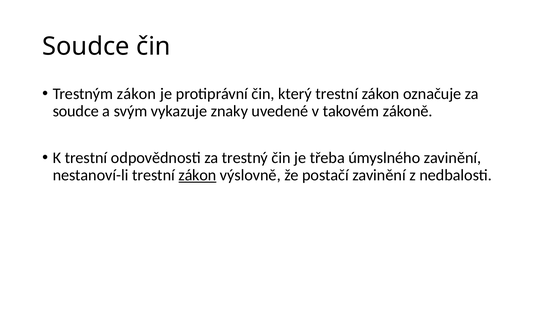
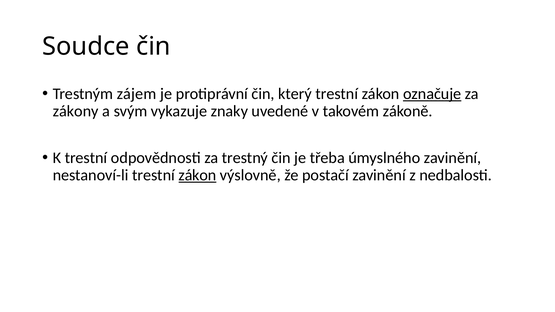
Trestným zákon: zákon -> zájem (137, 94)
označuje underline: none -> present (432, 94)
soudce: soudce -> zákony (76, 111)
